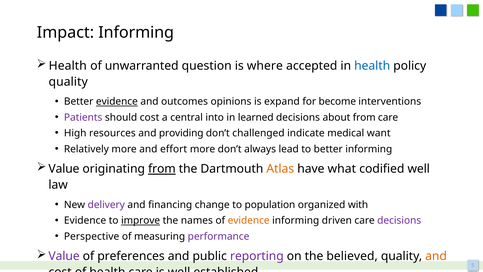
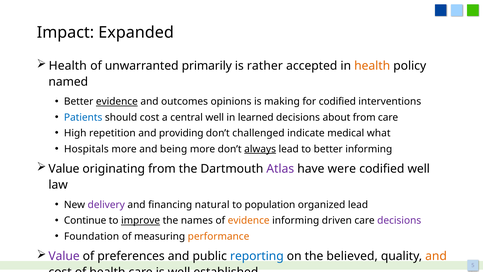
Impact Informing: Informing -> Expanded (136, 32)
question: question -> primarily (207, 66)
where: where -> rather (265, 66)
health colour: blue -> orange (372, 66)
quality: quality -> named (68, 82)
expand: expand -> making (282, 101)
for become: become -> codified (337, 101)
Patients colour: purple -> blue (83, 117)
central into: into -> well (215, 117)
resources: resources -> repetition (112, 133)
want: want -> what (379, 133)
Relatively: Relatively -> Hospitals (86, 149)
effort: effort -> being (174, 149)
always underline: none -> present (260, 149)
from underline: present -> none (162, 169)
Atlas colour: orange -> purple (280, 169)
what: what -> were (342, 169)
change: change -> natural (212, 205)
organized with: with -> lead (358, 205)
Evidence: Evidence -> Continue (85, 220)
Perspective: Perspective -> Foundation (92, 236)
performance colour: purple -> orange (219, 236)
reporting colour: purple -> blue (257, 256)
